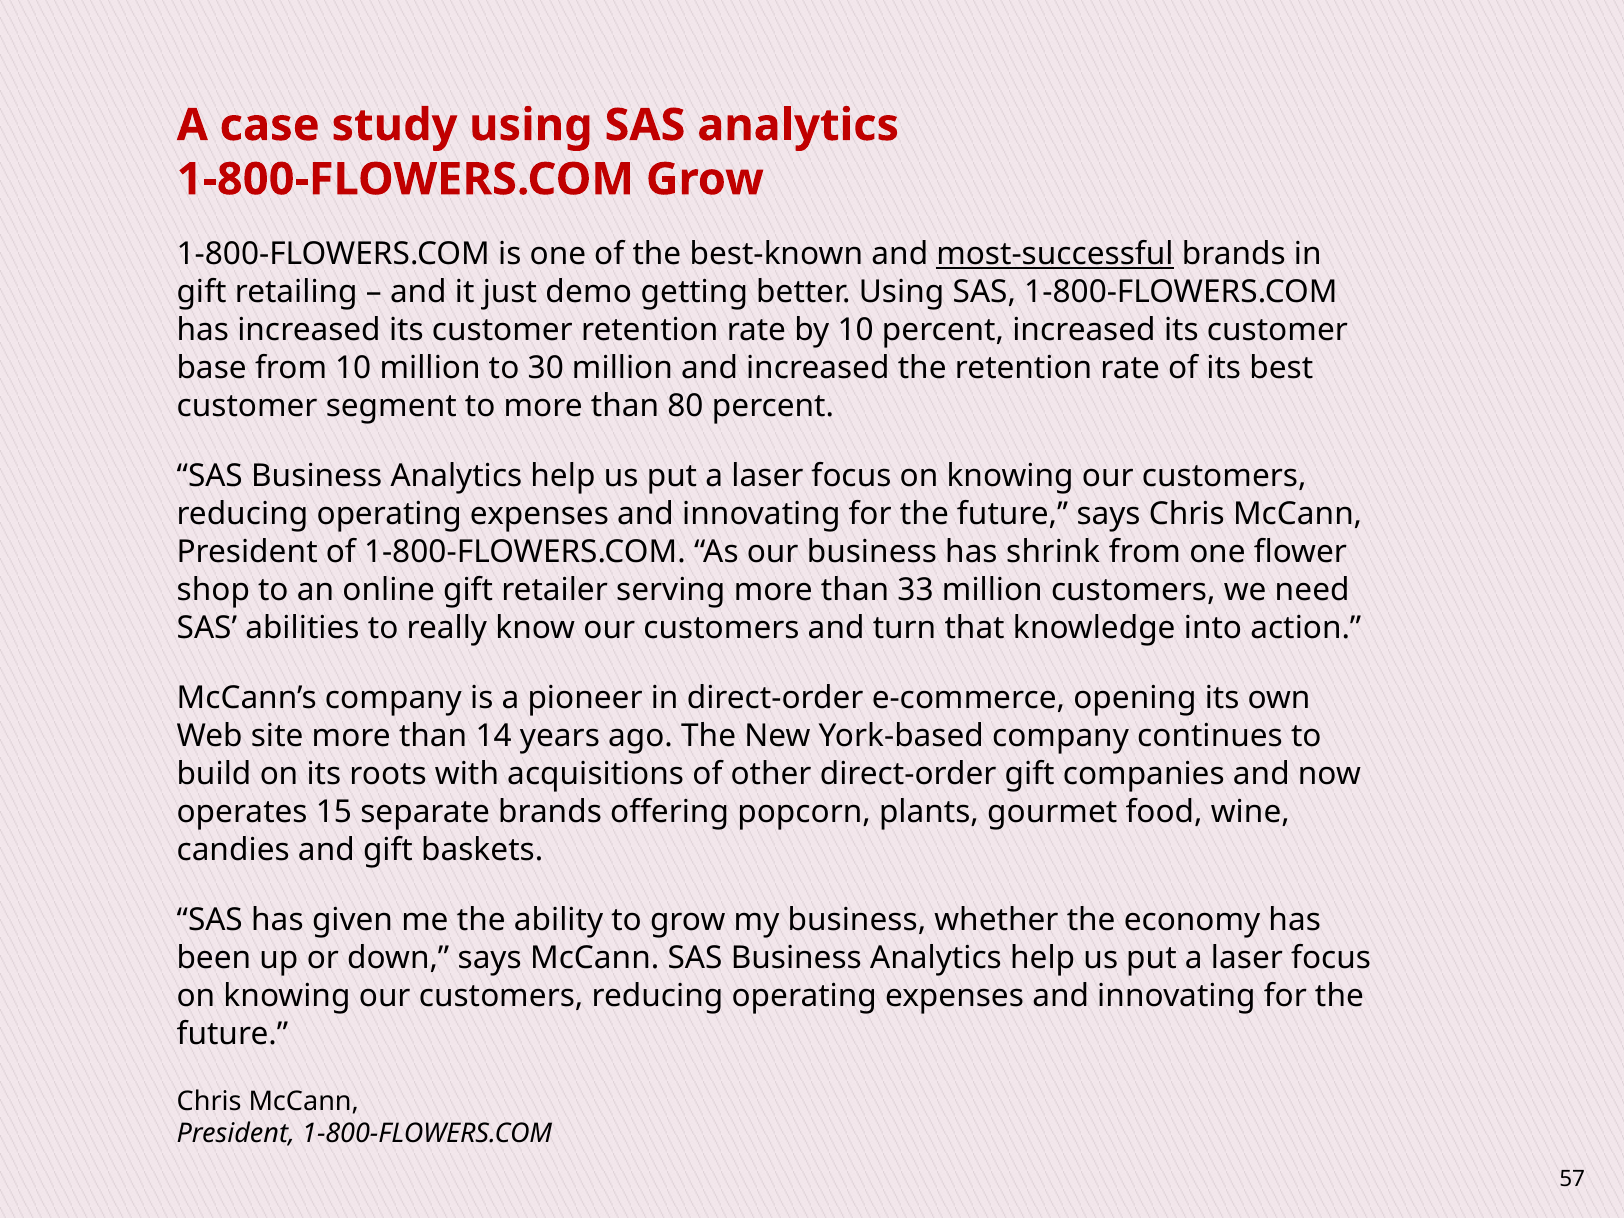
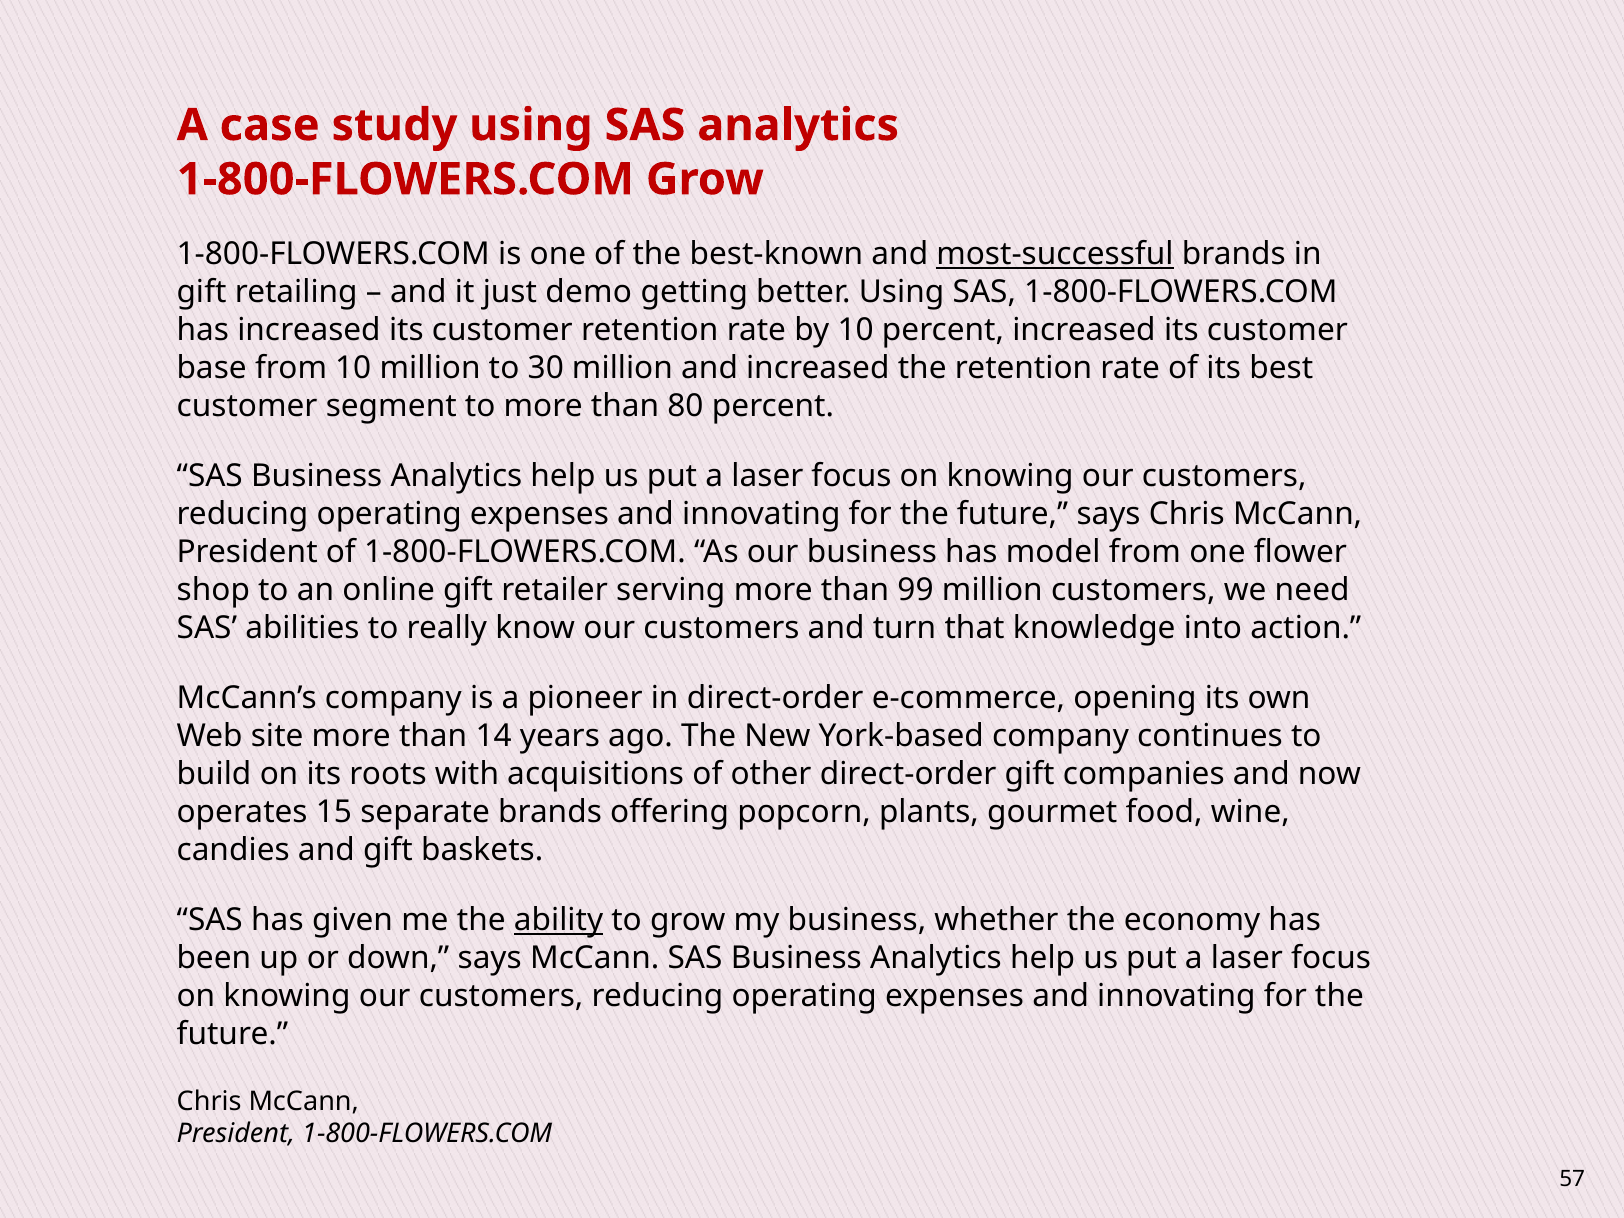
shrink: shrink -> model (1053, 552)
33: 33 -> 99 (916, 590)
ability underline: none -> present (559, 920)
